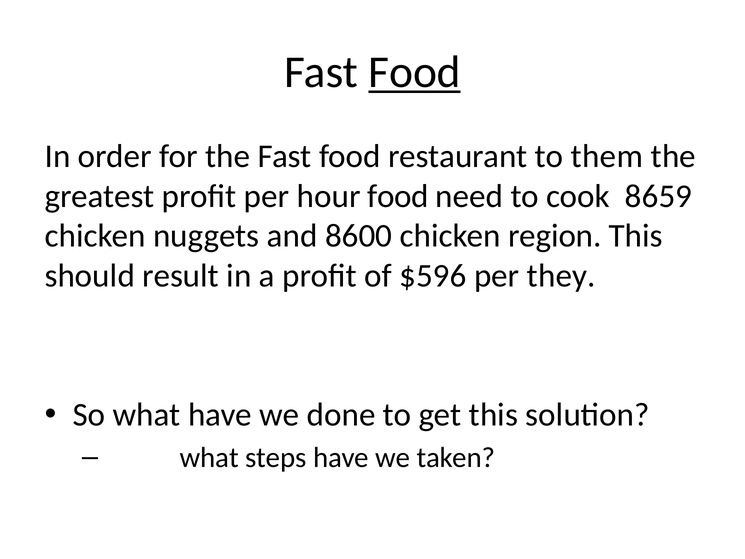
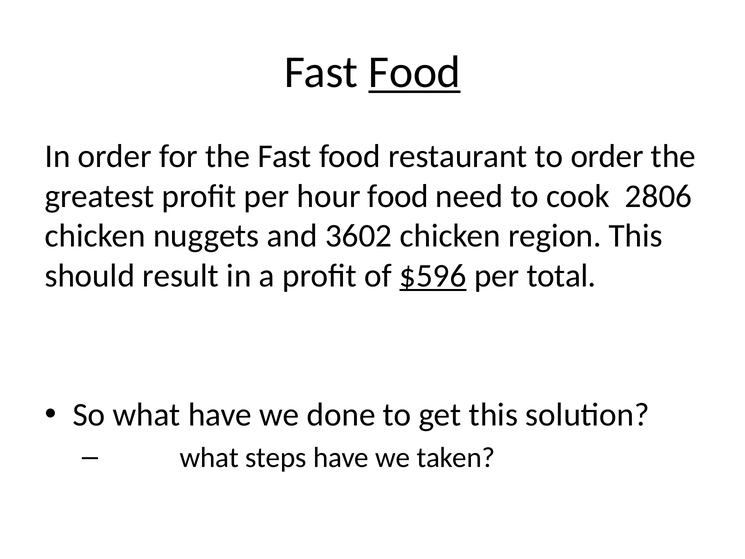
to them: them -> order (607, 156)
8659: 8659 -> 2806 (659, 196)
8600: 8600 -> 3602 (359, 236)
$596 underline: none -> present (433, 276)
they: they -> total (561, 276)
